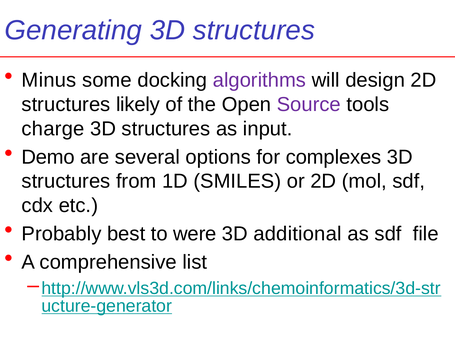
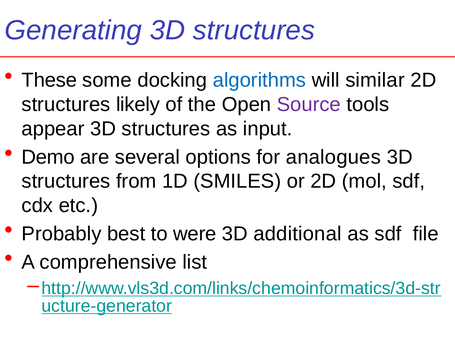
Minus: Minus -> These (49, 80)
algorithms colour: purple -> blue (259, 80)
design: design -> similar (375, 80)
charge: charge -> appear (53, 129)
complexes: complexes -> analogues (333, 157)
